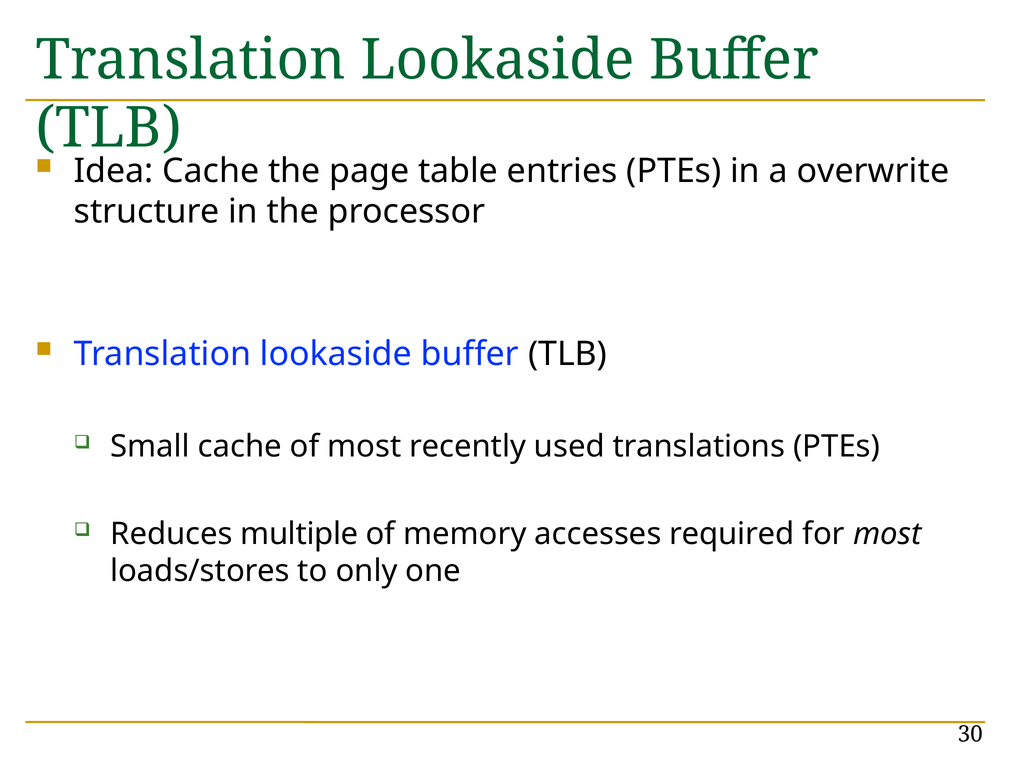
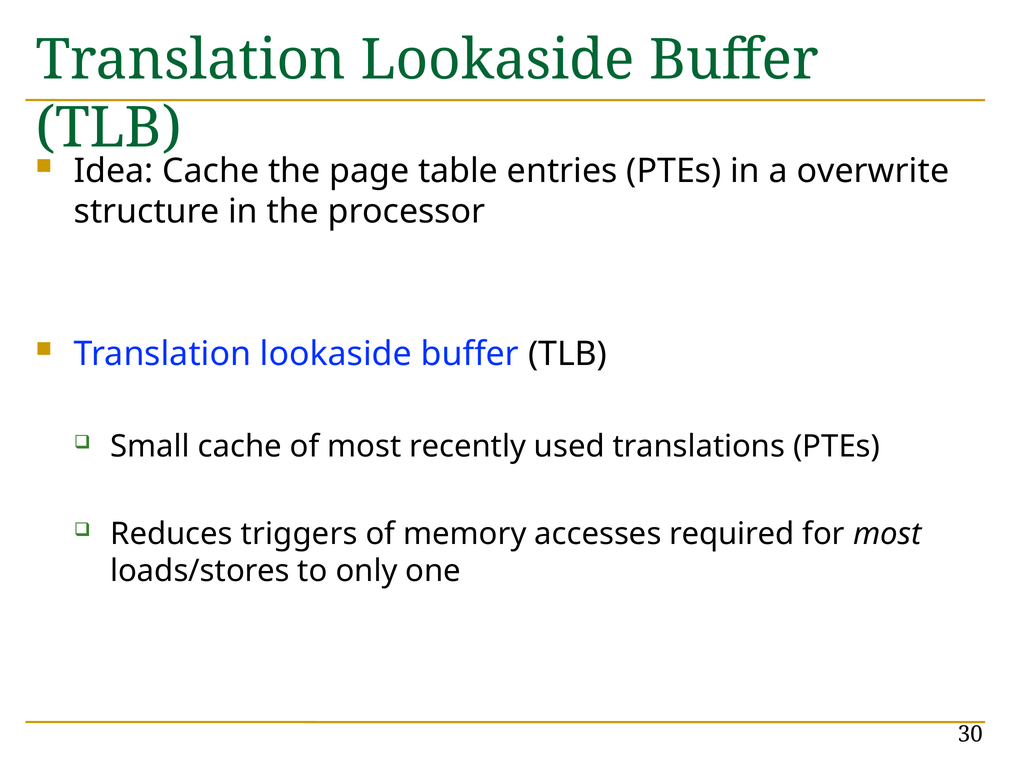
multiple: multiple -> triggers (299, 534)
